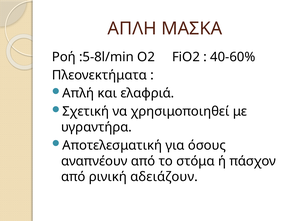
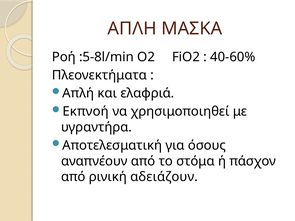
Σχετική: Σχετική -> Εκπνοή (86, 112)
